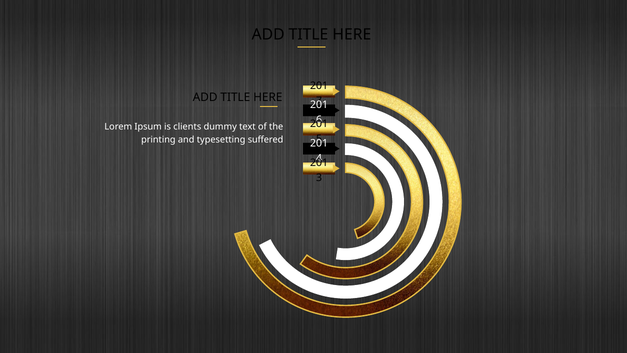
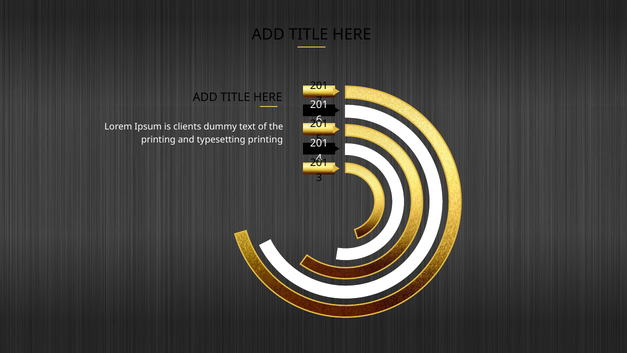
typesetting suffered: suffered -> printing (265, 140)
